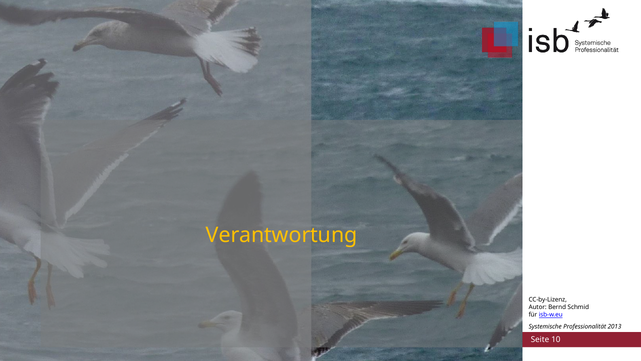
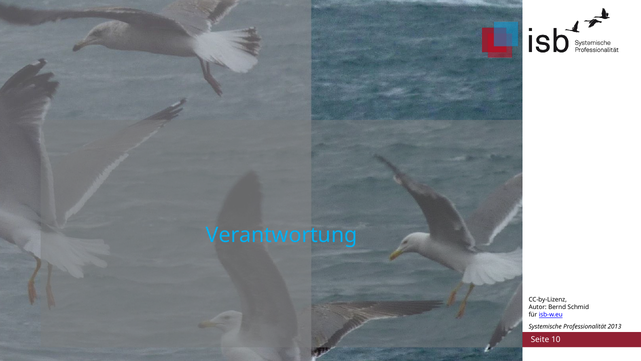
Verantwortung colour: yellow -> light blue (282, 235)
